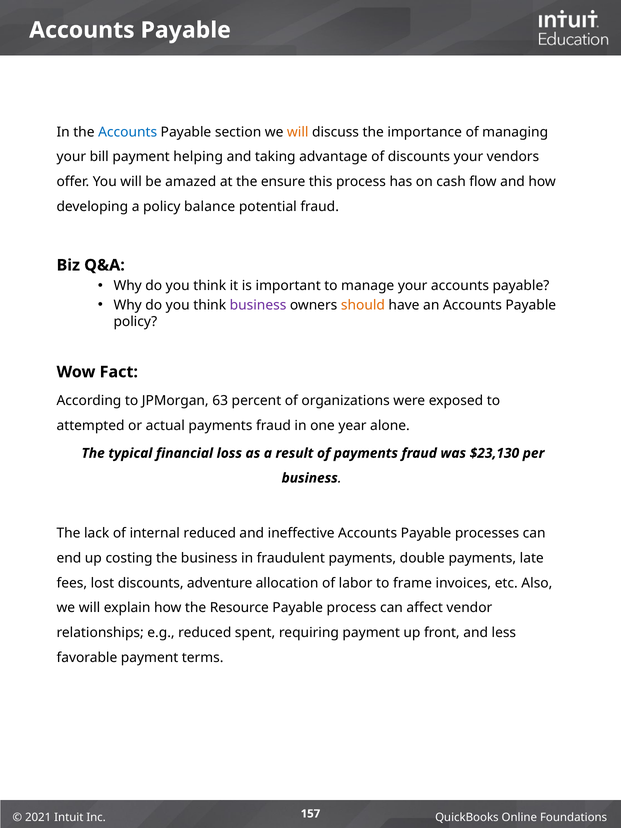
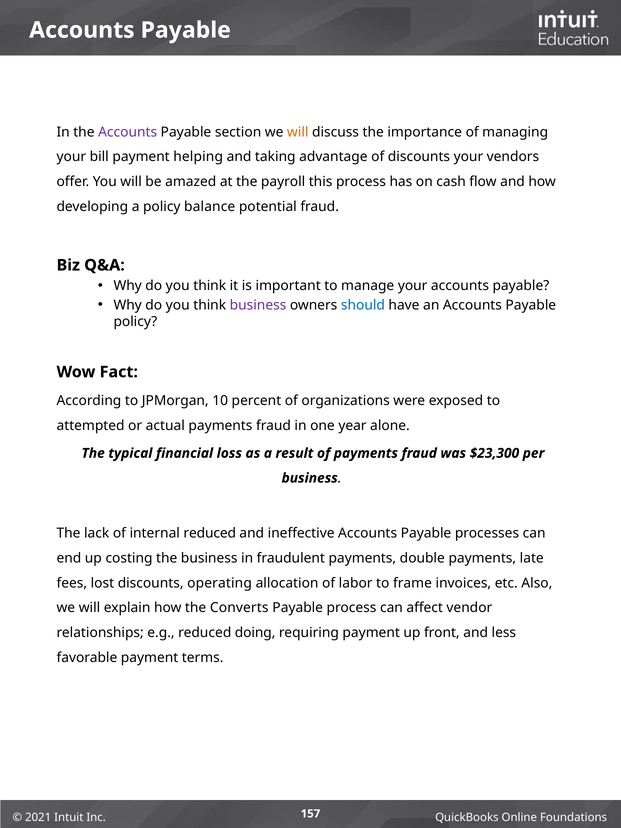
Accounts colour: blue -> purple (128, 132)
ensure: ensure -> payroll (283, 182)
should colour: orange -> blue (363, 305)
63: 63 -> 10 (220, 401)
$23,130: $23,130 -> $23,300 (494, 453)
adventure: adventure -> operating (220, 583)
Resource: Resource -> Converts (239, 608)
spent: spent -> doing (255, 633)
